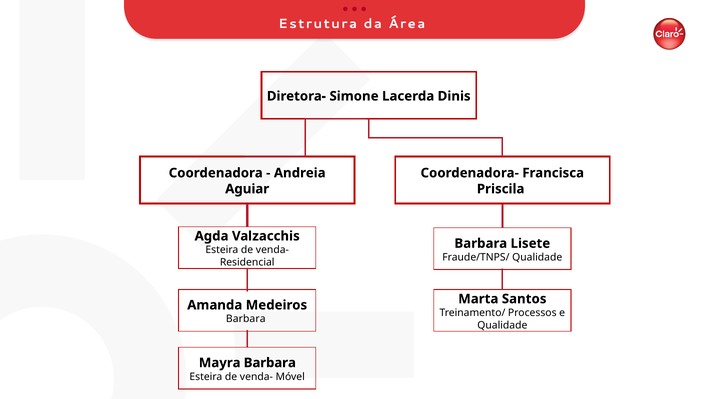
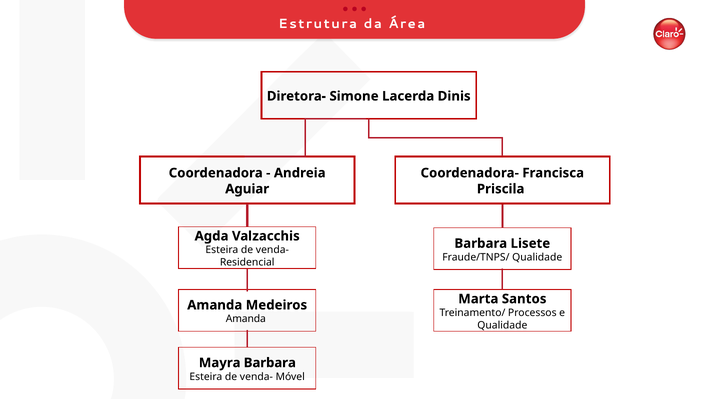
Barbara: Barbara -> Amanda (246, 319)
